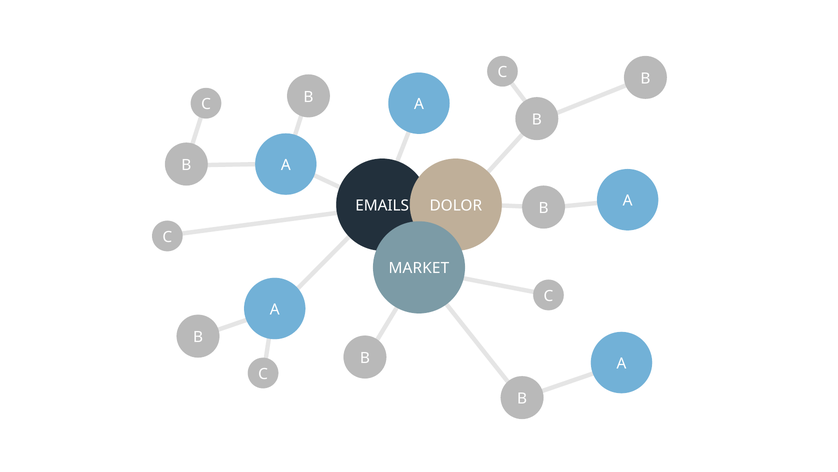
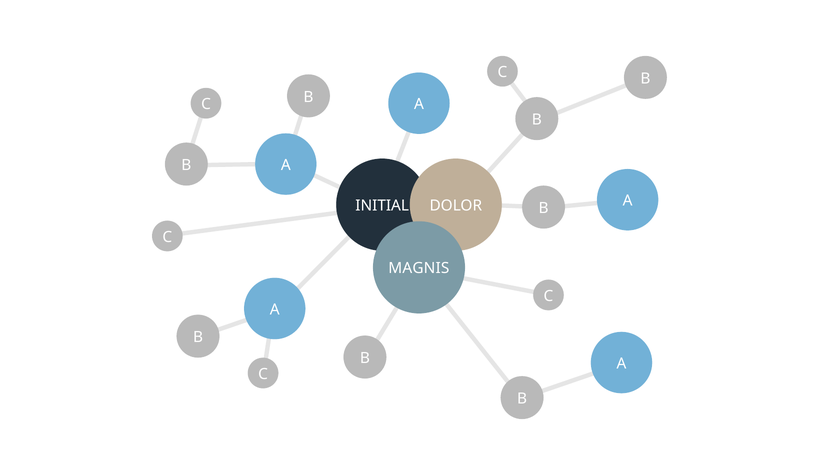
EMAILS: EMAILS -> INITIAL (382, 205)
MARKET: MARKET -> MAGNIS (419, 268)
